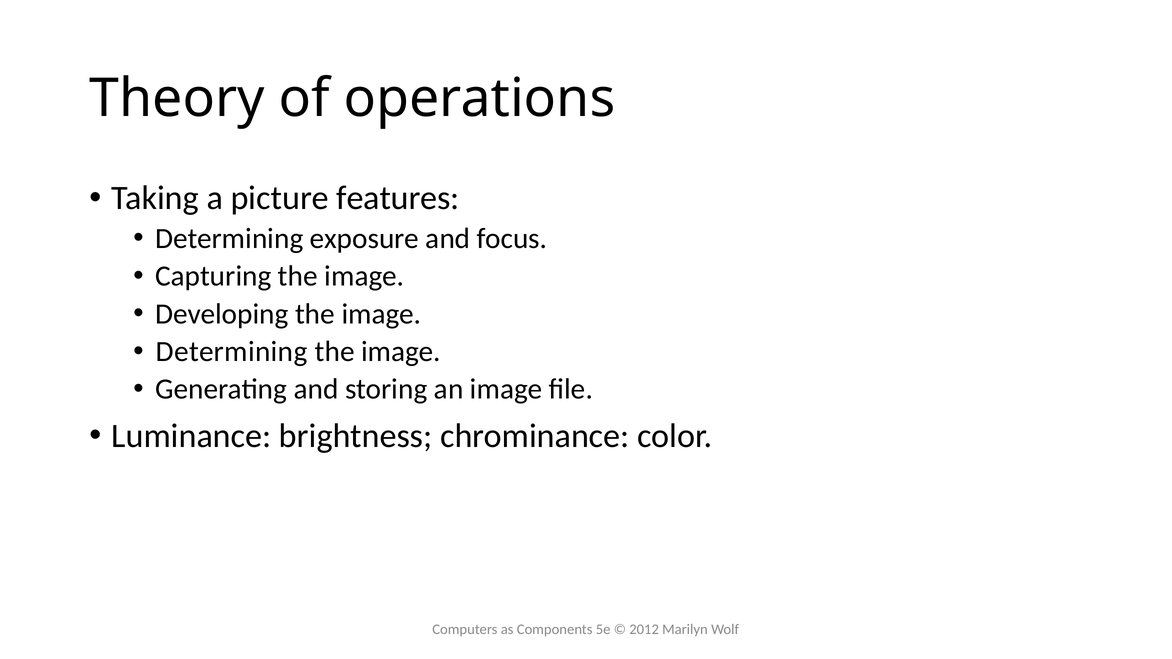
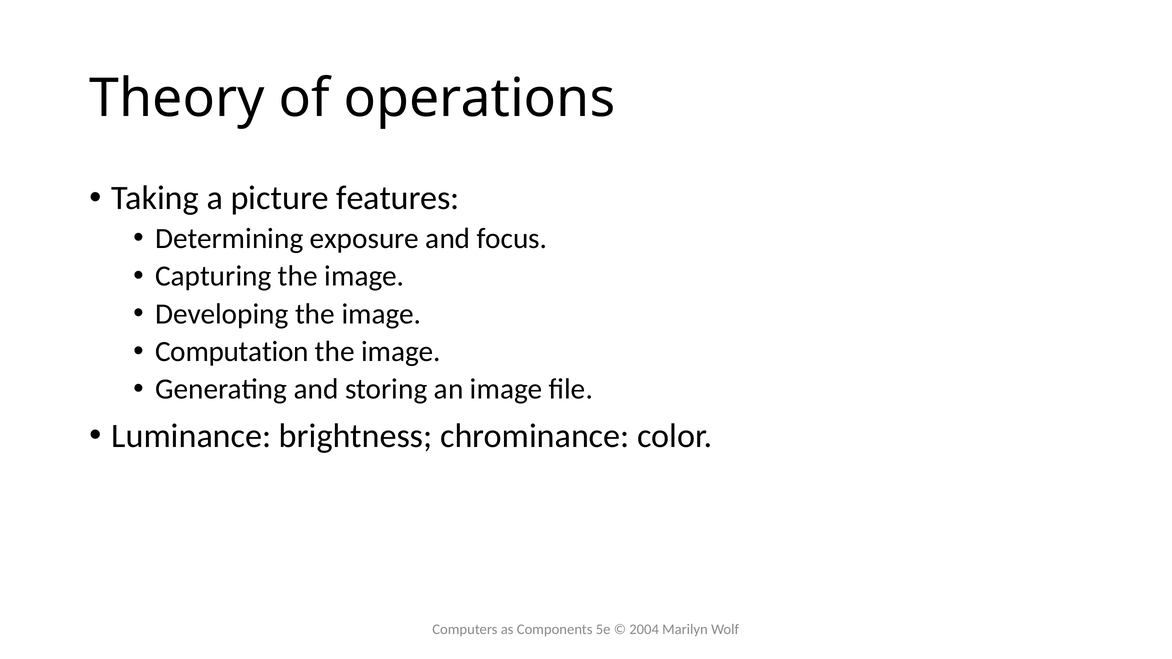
Determining: Determining -> Computation (232, 352)
2012: 2012 -> 2004 (644, 629)
